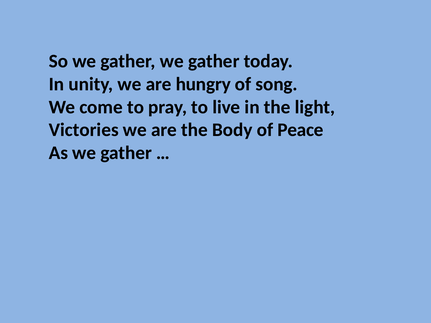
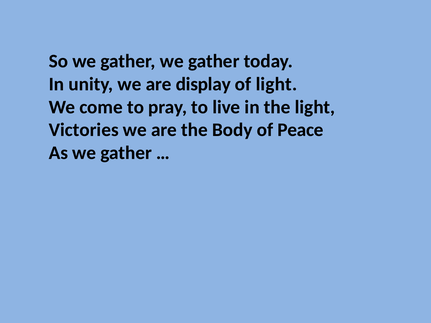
hungry: hungry -> display (203, 84)
of song: song -> light (276, 84)
